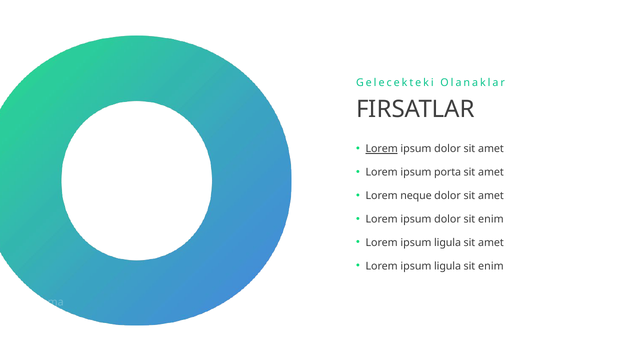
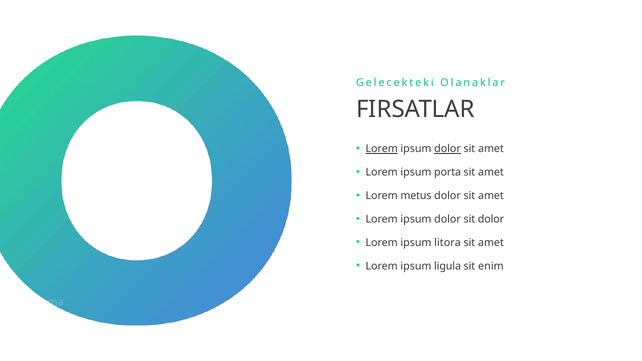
dolor underline: none -> present (448, 149)
neque: neque -> metus (416, 196)
dolor sit enim: enim -> dolor (491, 219)
ligula: ligula -> litora (447, 243)
